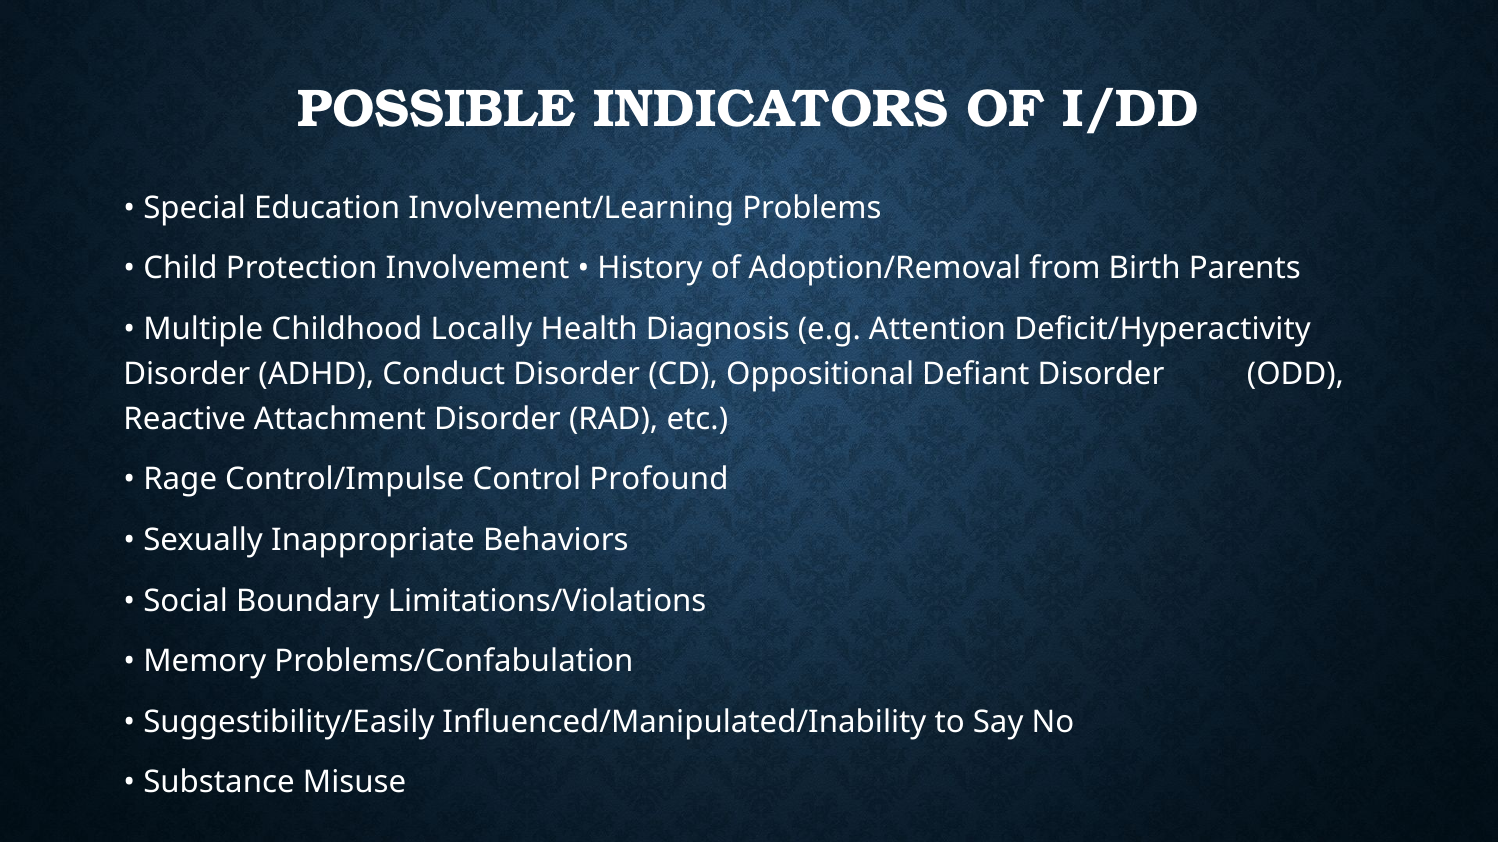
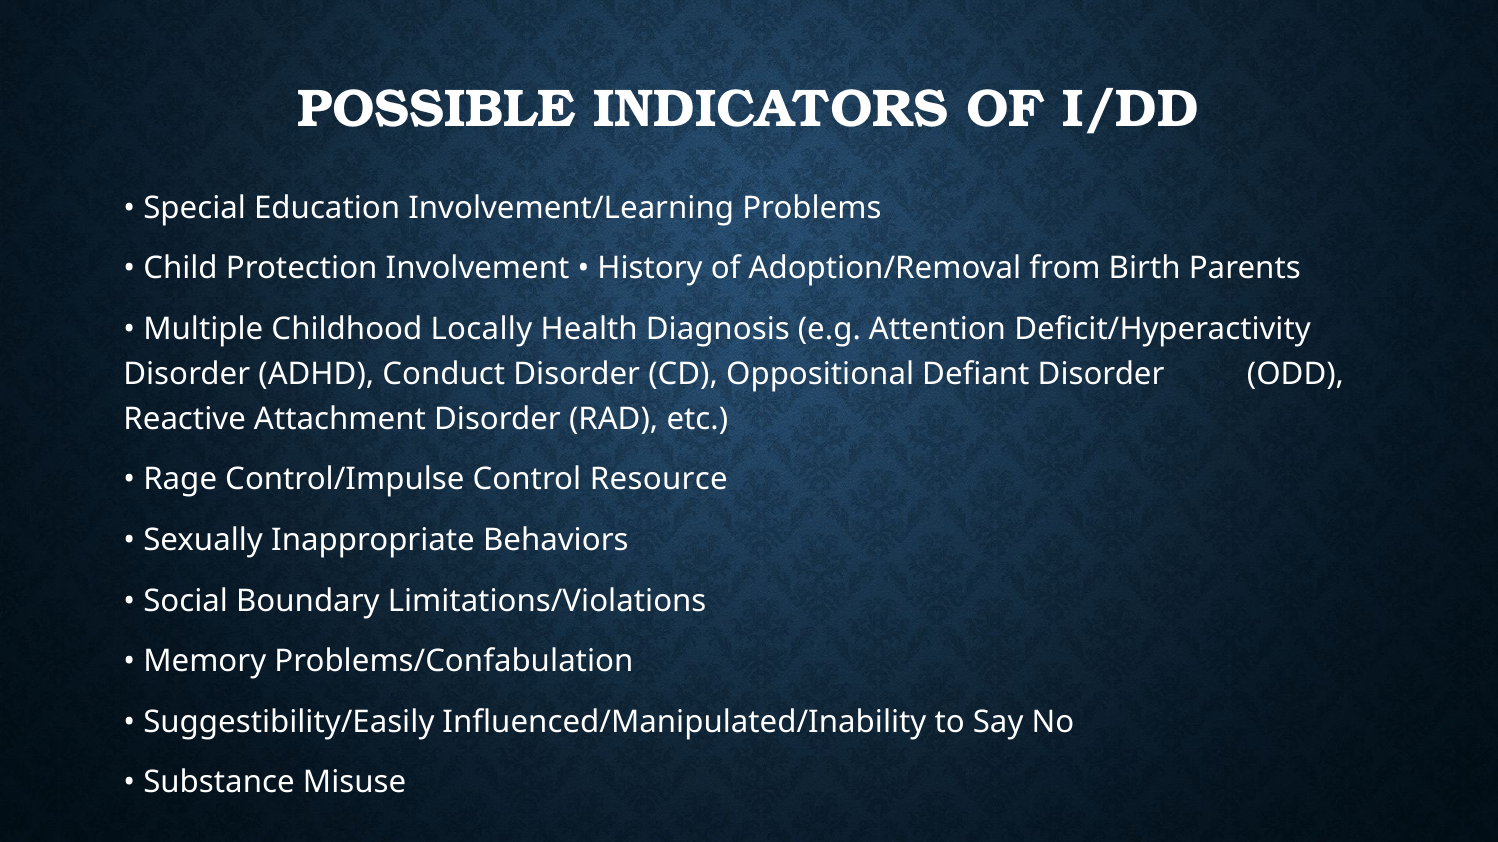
Profound: Profound -> Resource (659, 480)
